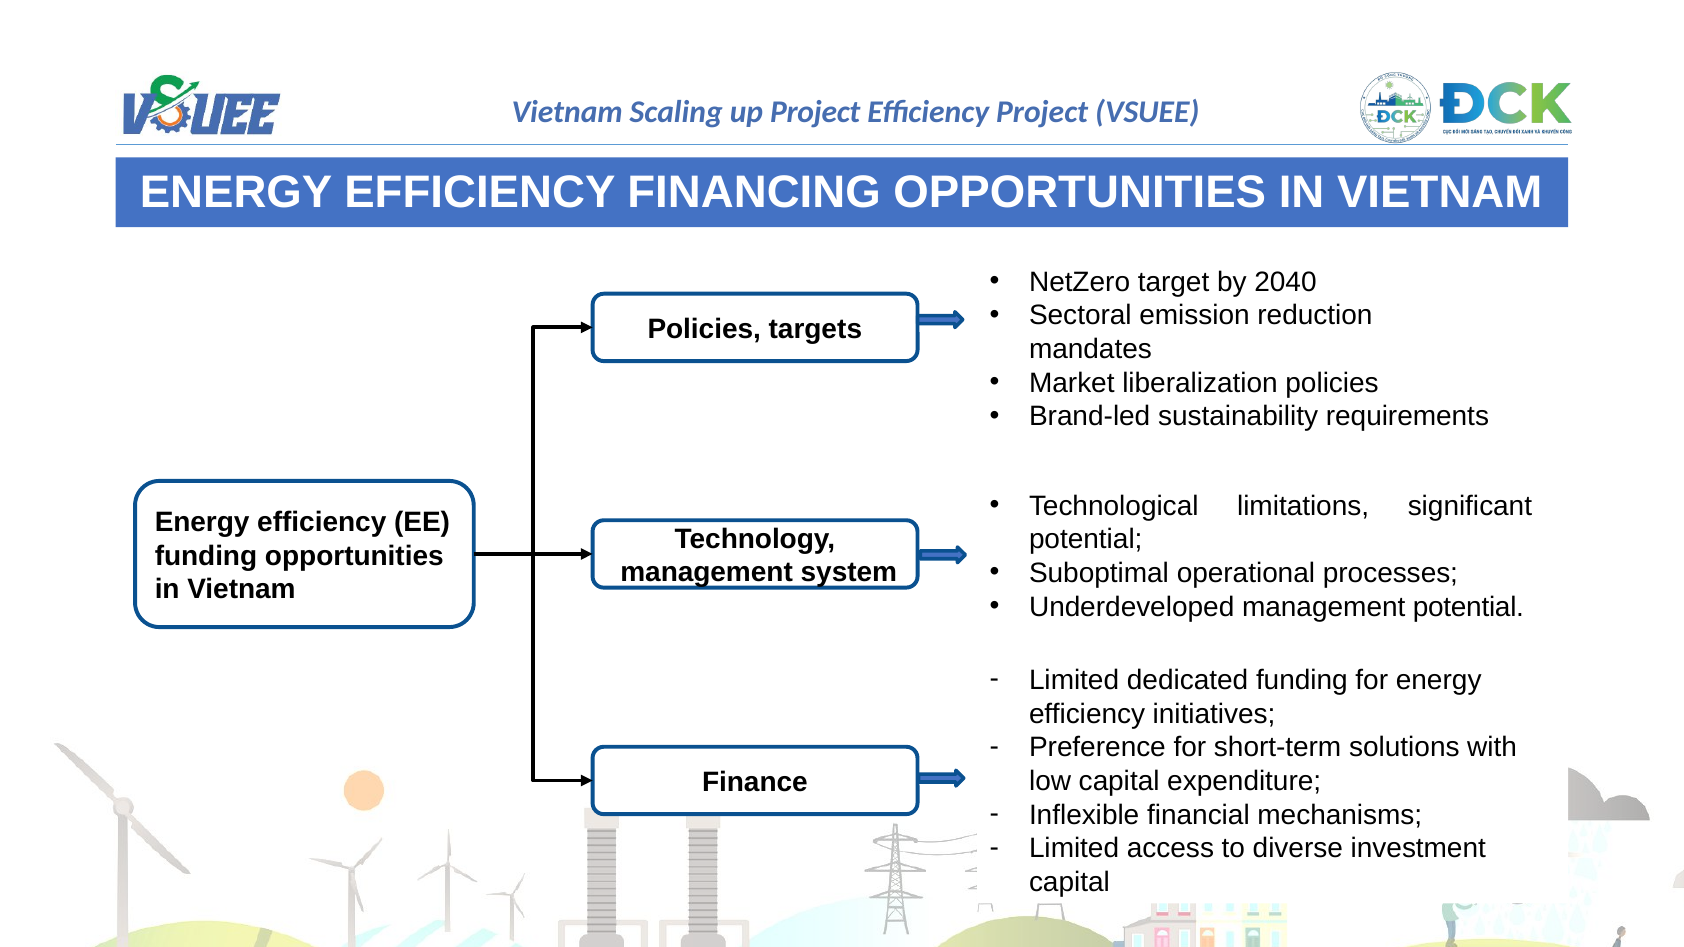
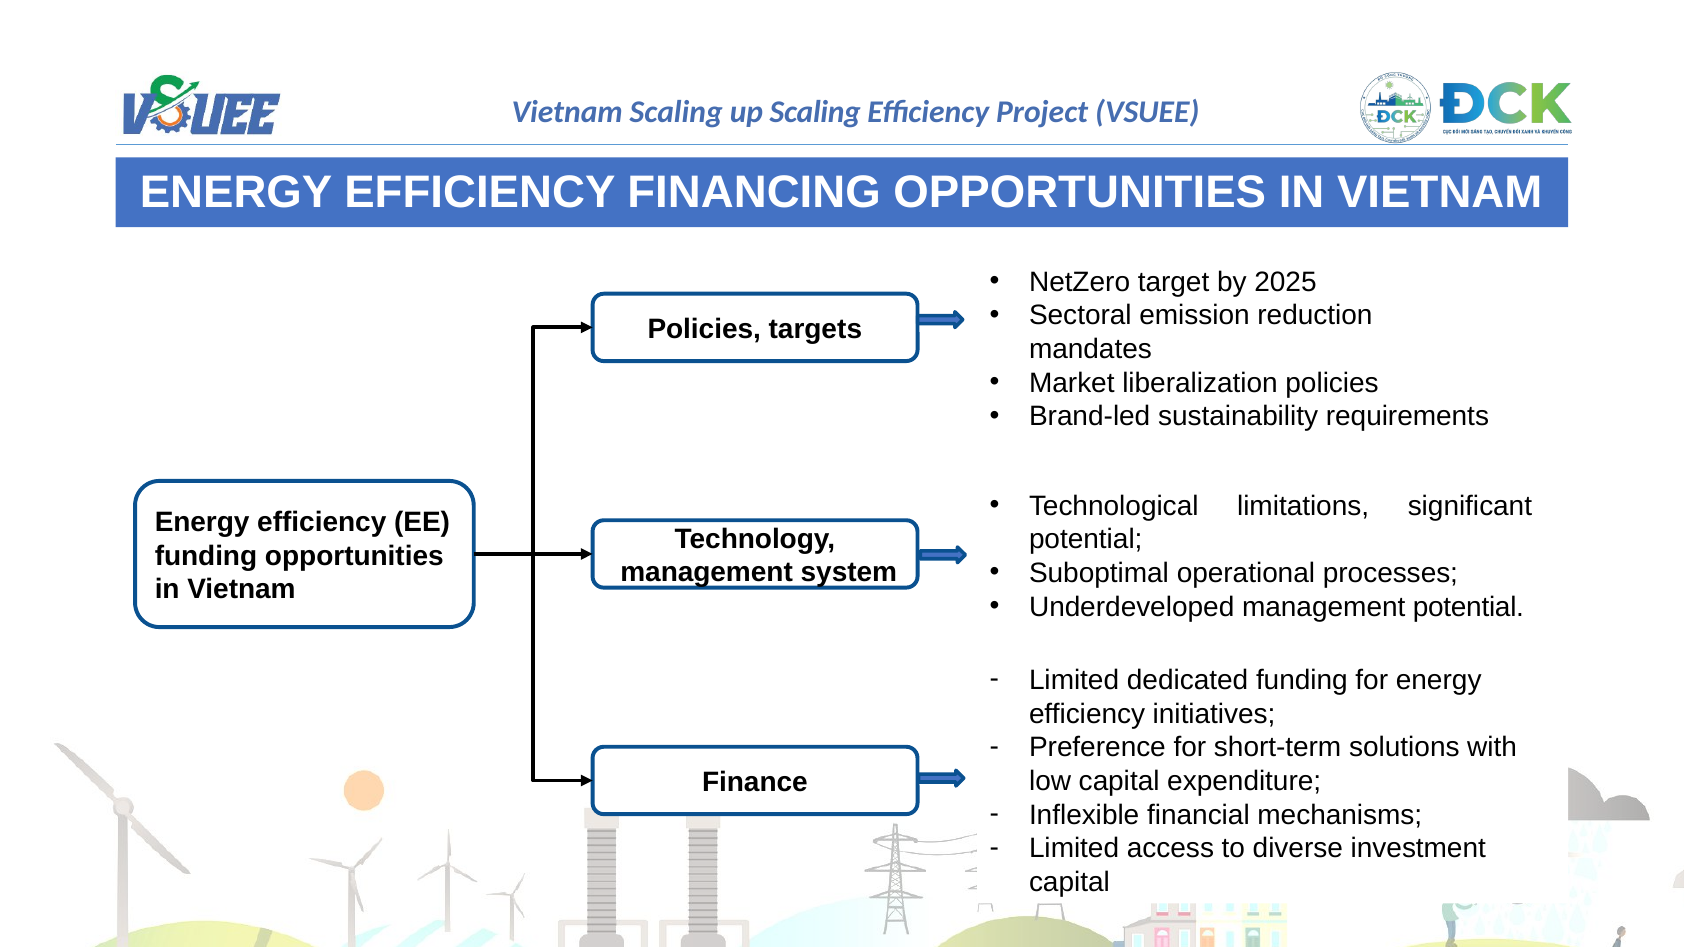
Project: Project -> Scaling (815, 112)
2040: 2040 -> 2025 (1285, 282)
